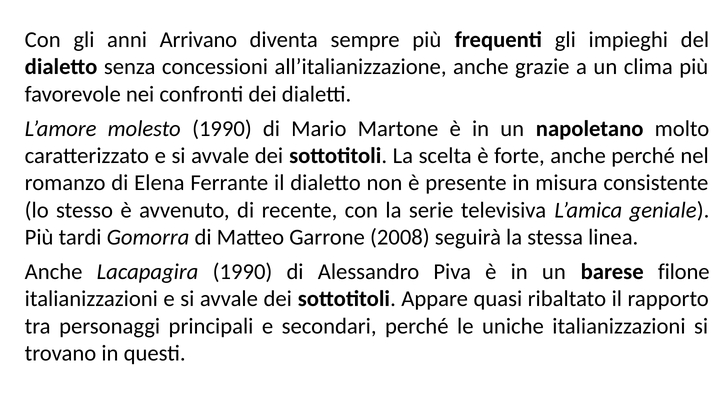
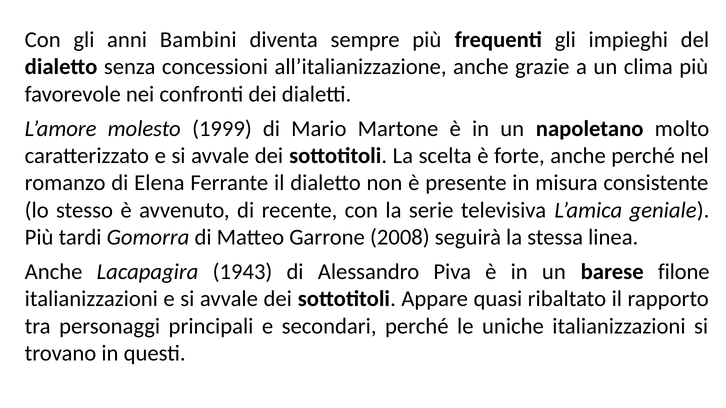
Arrivano: Arrivano -> Bambini (198, 40)
molesto 1990: 1990 -> 1999 (222, 129)
Lacapagira 1990: 1990 -> 1943 (243, 272)
